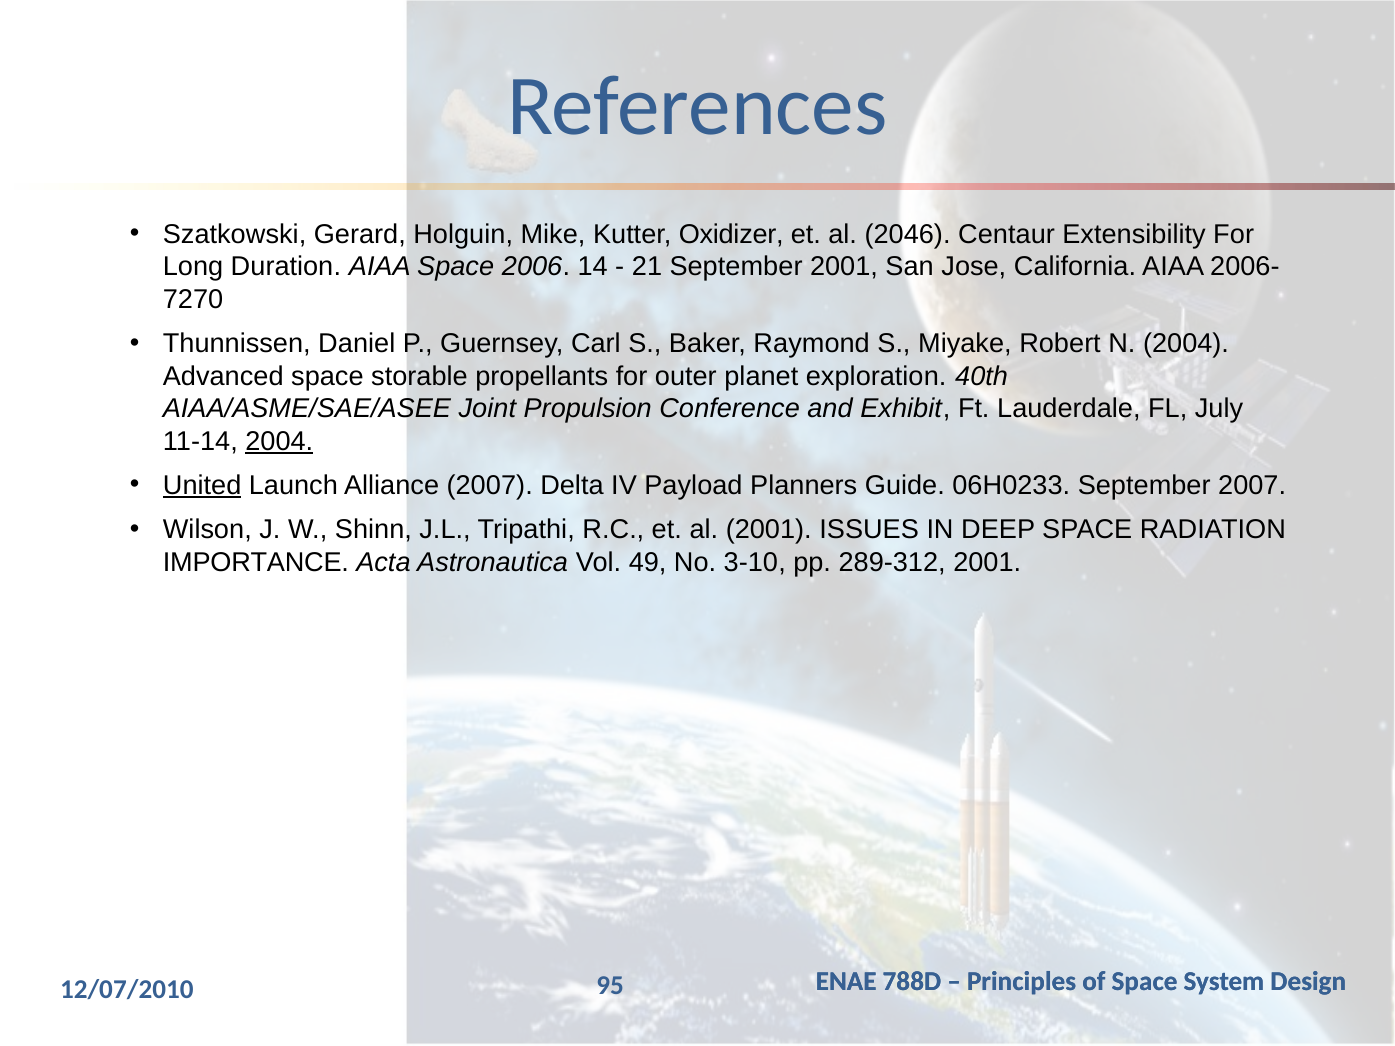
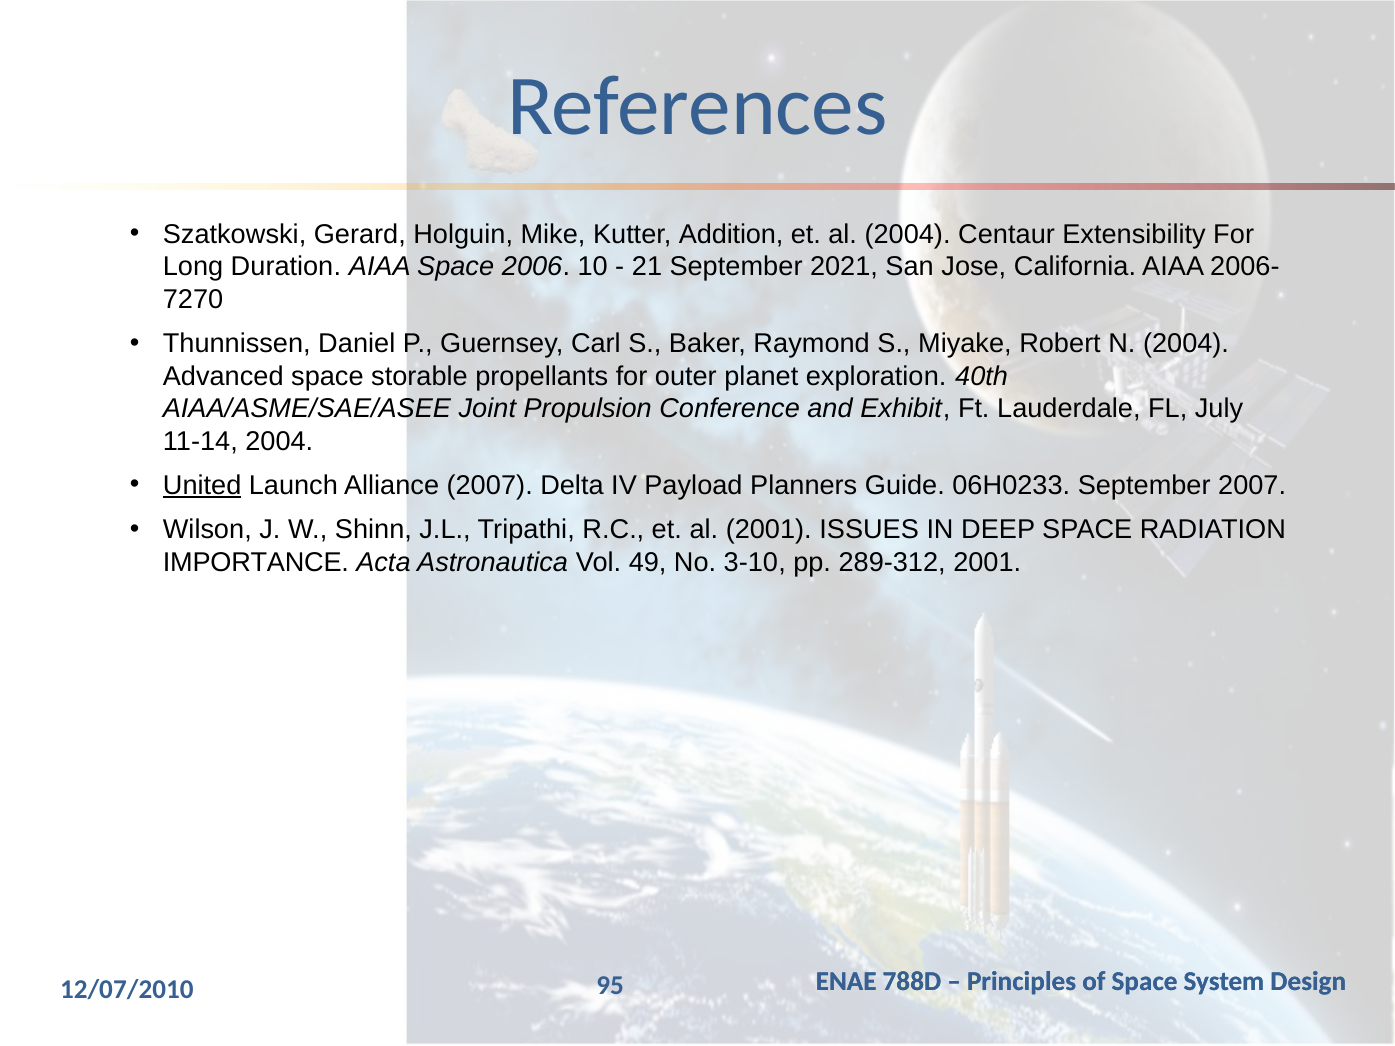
Oxidizer: Oxidizer -> Addition (731, 234)
al 2046: 2046 -> 2004 (908, 234)
14: 14 -> 10 (593, 267)
September 2001: 2001 -> 2021 (844, 267)
2004 underline: present -> none (279, 441)
